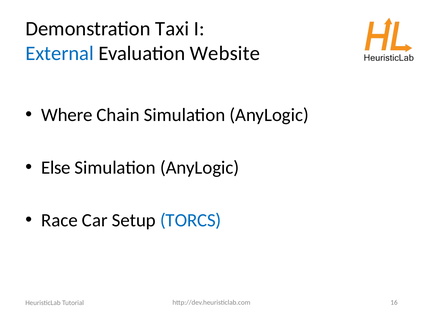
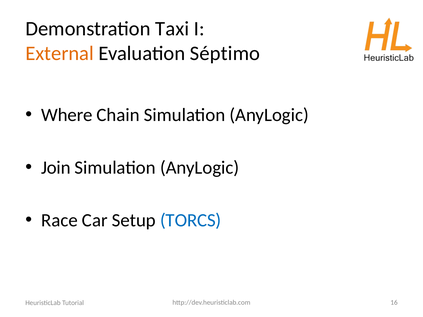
External colour: blue -> orange (60, 53)
Website: Website -> Séptimo (225, 53)
Else: Else -> Join (56, 168)
